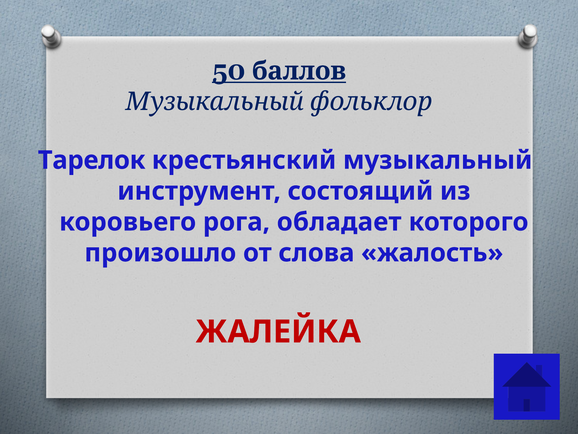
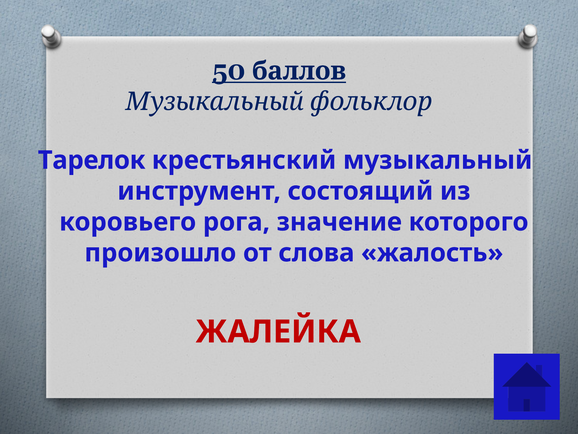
обладает: обладает -> значение (339, 222)
